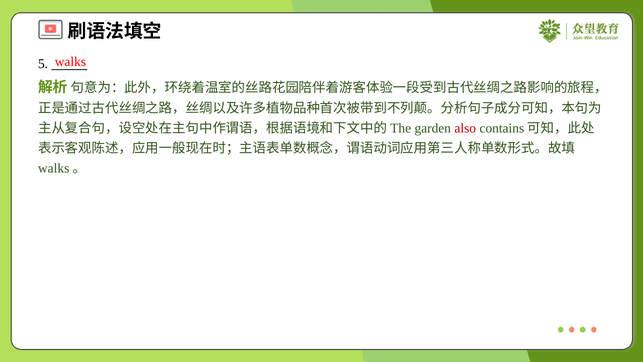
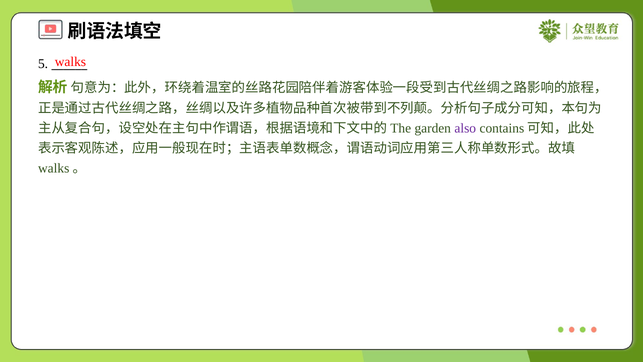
also colour: red -> purple (465, 128)
